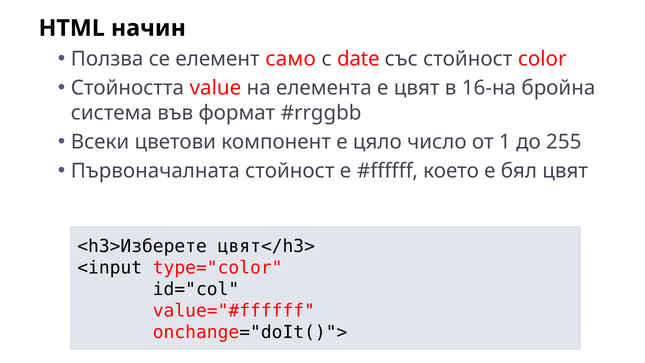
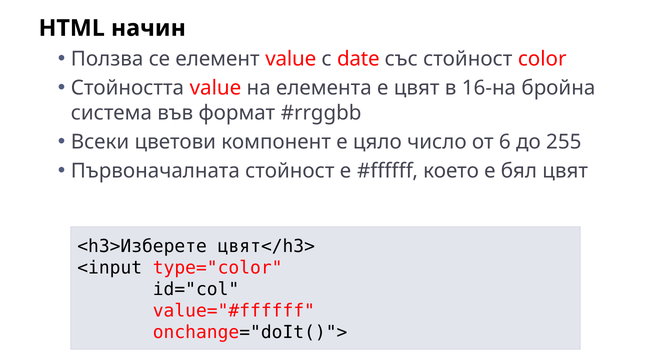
елемент само: само -> value (291, 59)
1: 1 -> 6 (505, 142)
